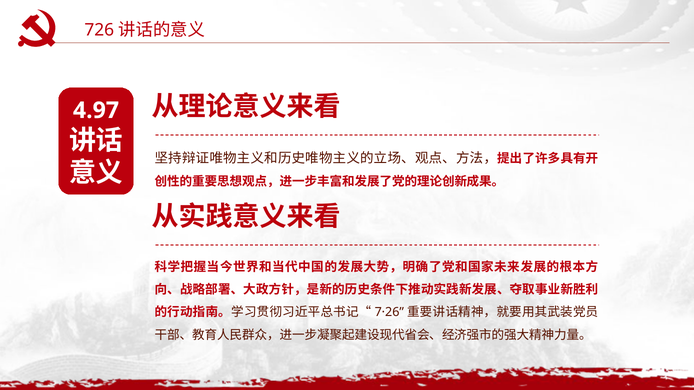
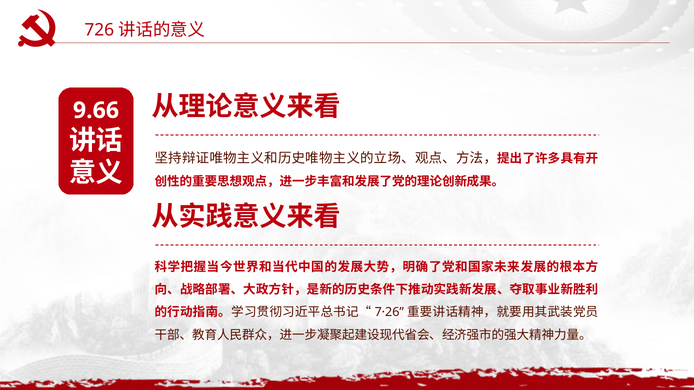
4.97: 4.97 -> 9.66 (96, 110)
